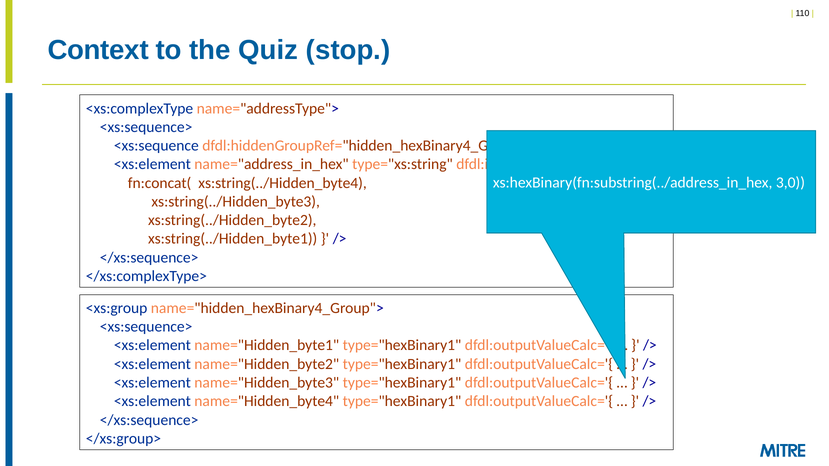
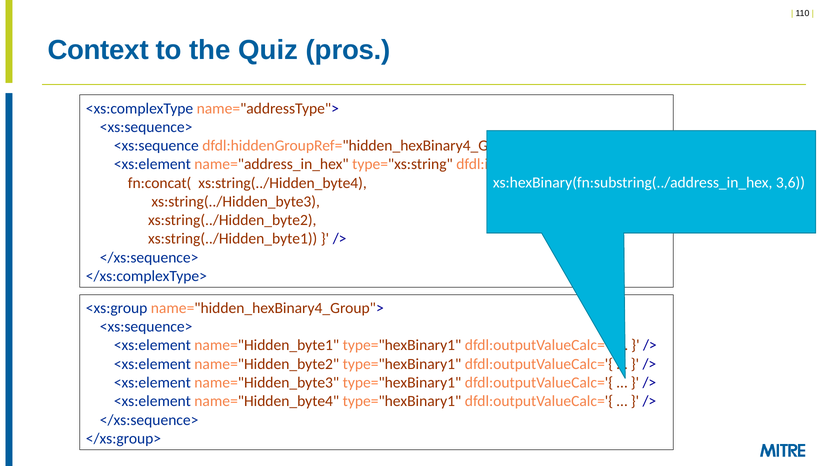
stop: stop -> pros (348, 50)
3,0: 3,0 -> 3,6 (790, 183)
